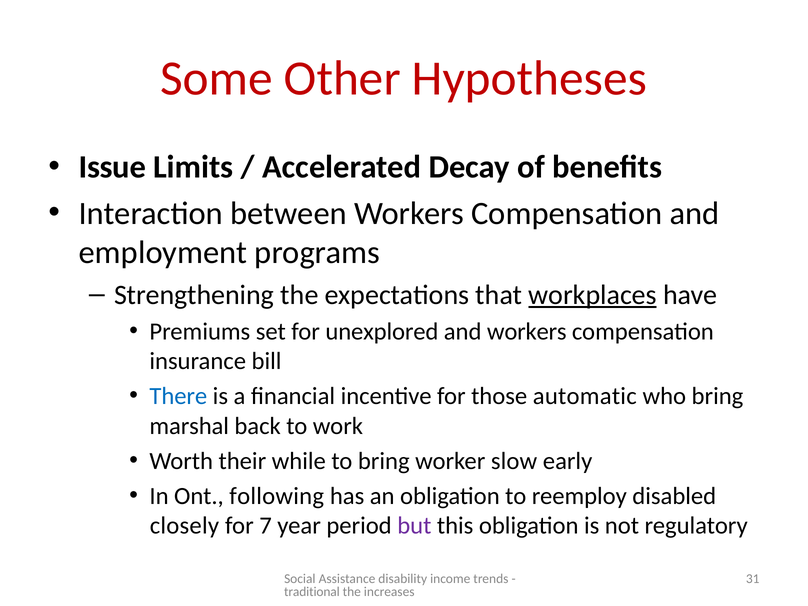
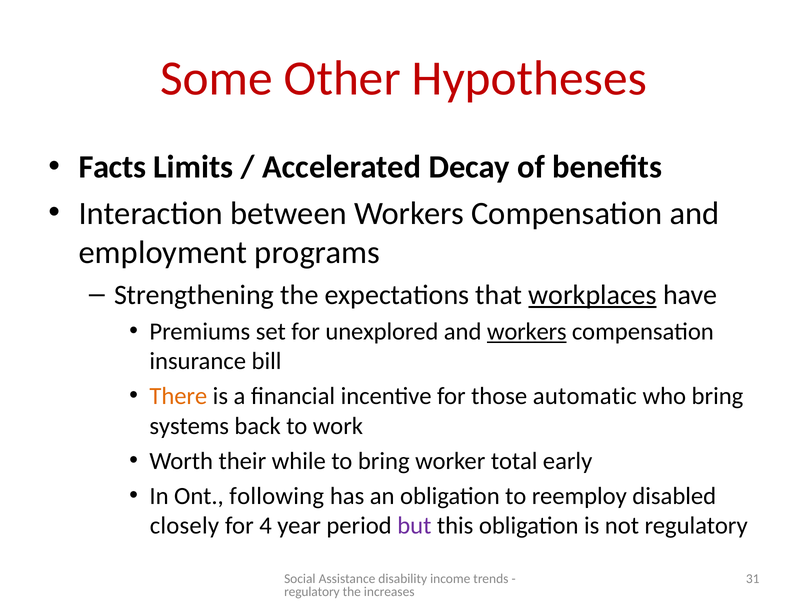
Issue: Issue -> Facts (112, 167)
workers underline: none -> present (527, 332)
There colour: blue -> orange (178, 396)
marshal: marshal -> systems (189, 426)
slow: slow -> total (514, 461)
7: 7 -> 4 (266, 526)
traditional: traditional -> regulatory (312, 592)
